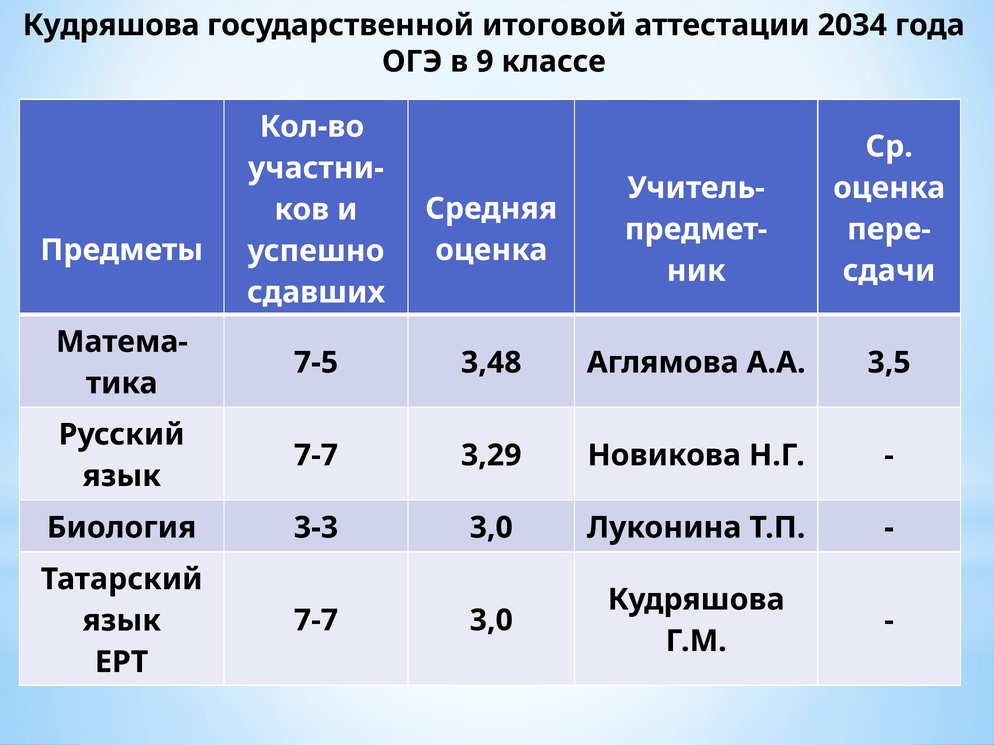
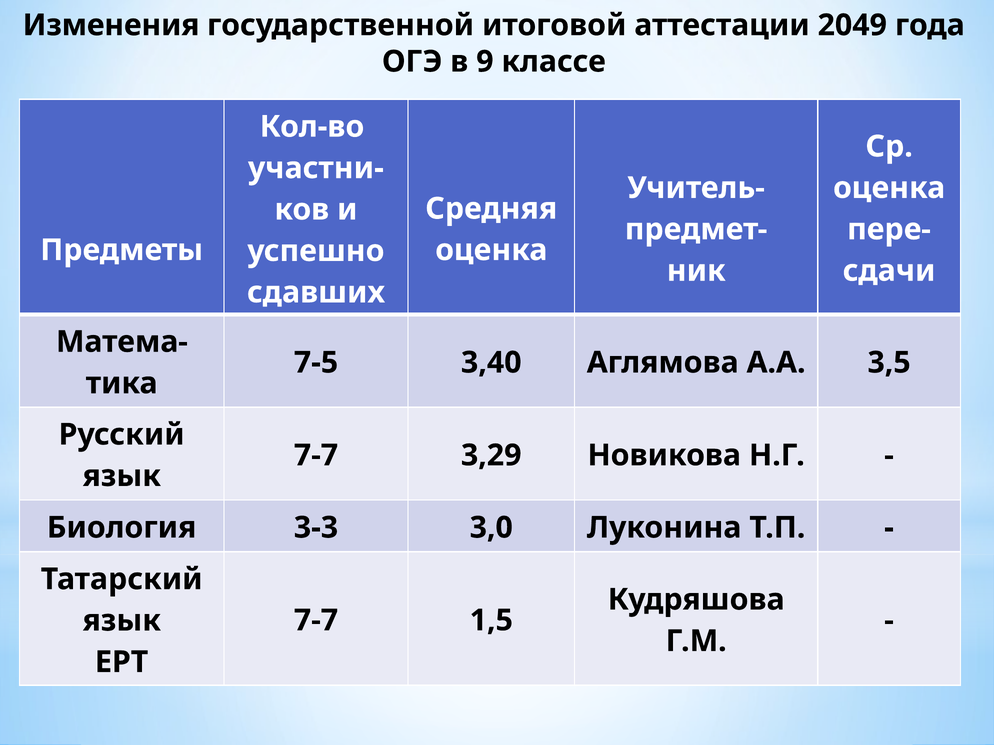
Кудряшова: Кудряшова -> Изменения (111, 25)
2034: 2034 -> 2049 (852, 25)
3,48: 3,48 -> 3,40 (491, 363)
7-7 3,0: 3,0 -> 1,5 (491, 621)
